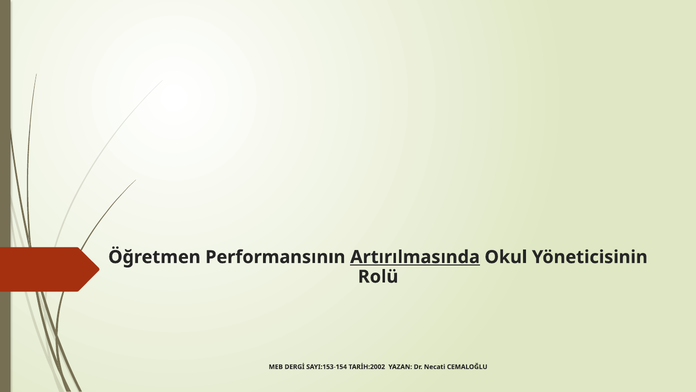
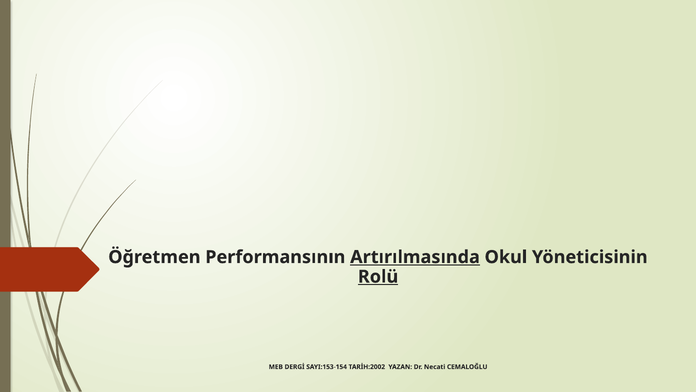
Rolü underline: none -> present (378, 276)
